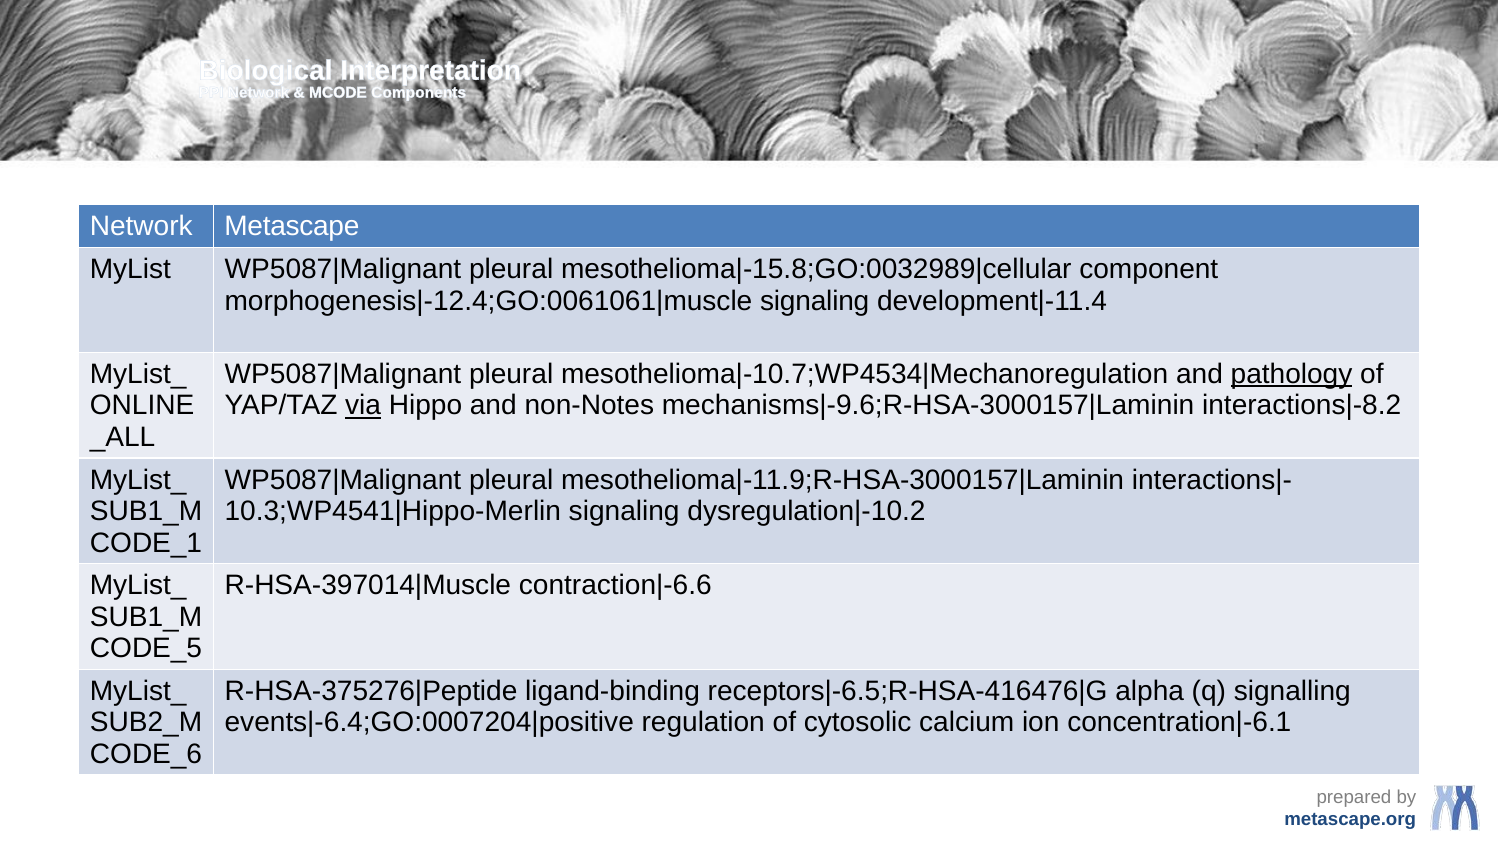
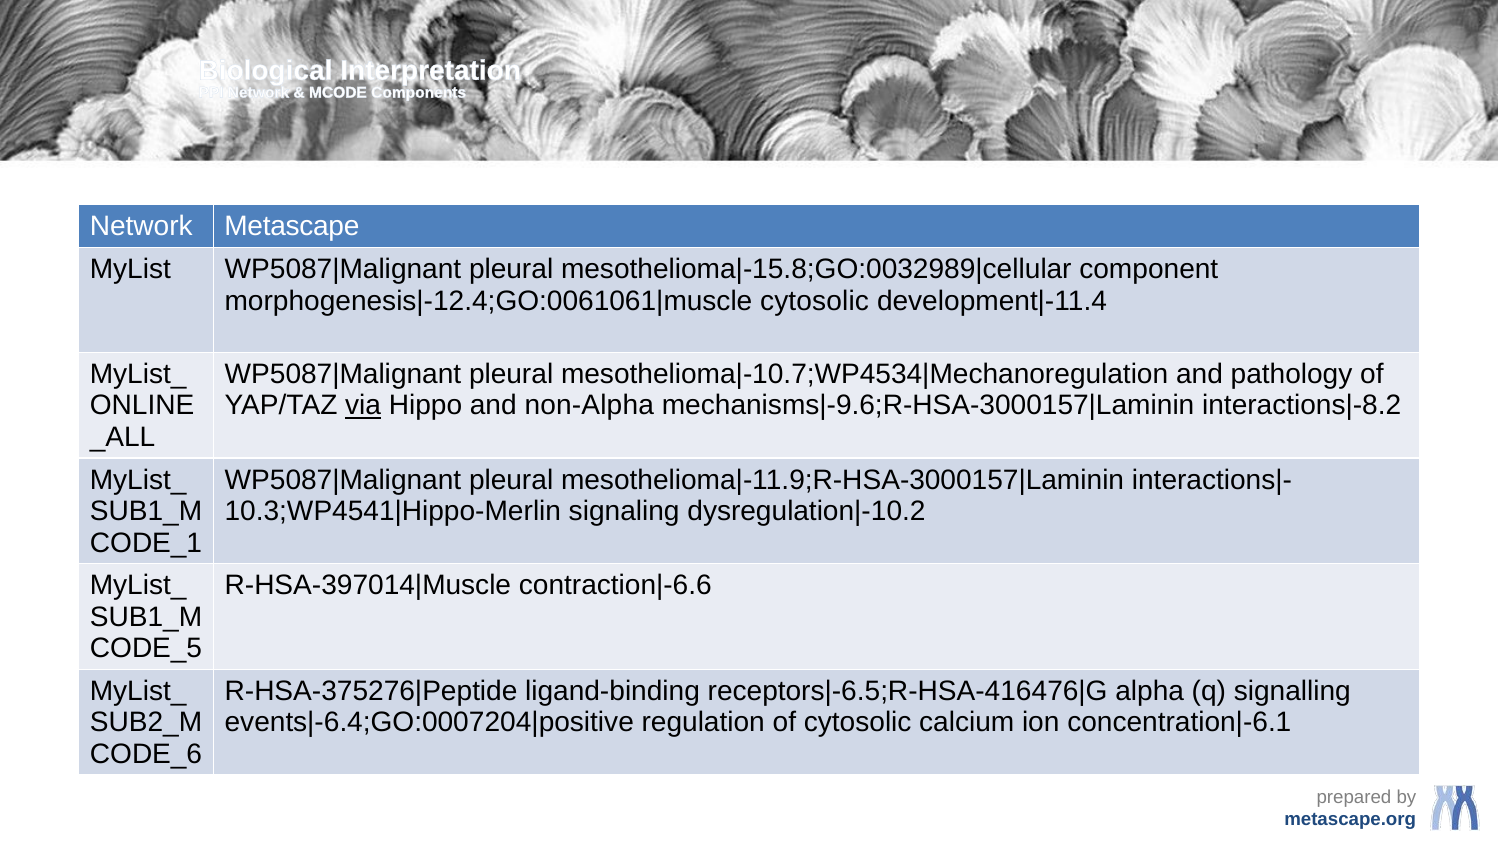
signaling: signaling -> cytosolic (815, 301)
pathology underline: present -> none (1292, 374)
non-Notes: non-Notes -> non-Alpha (589, 405)
